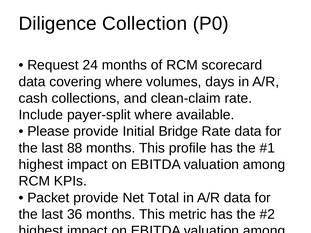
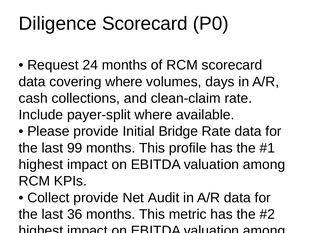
Diligence Collection: Collection -> Scorecard (145, 24)
88: 88 -> 99 (75, 148)
Packet: Packet -> Collect (48, 198)
Total: Total -> Audit (164, 198)
